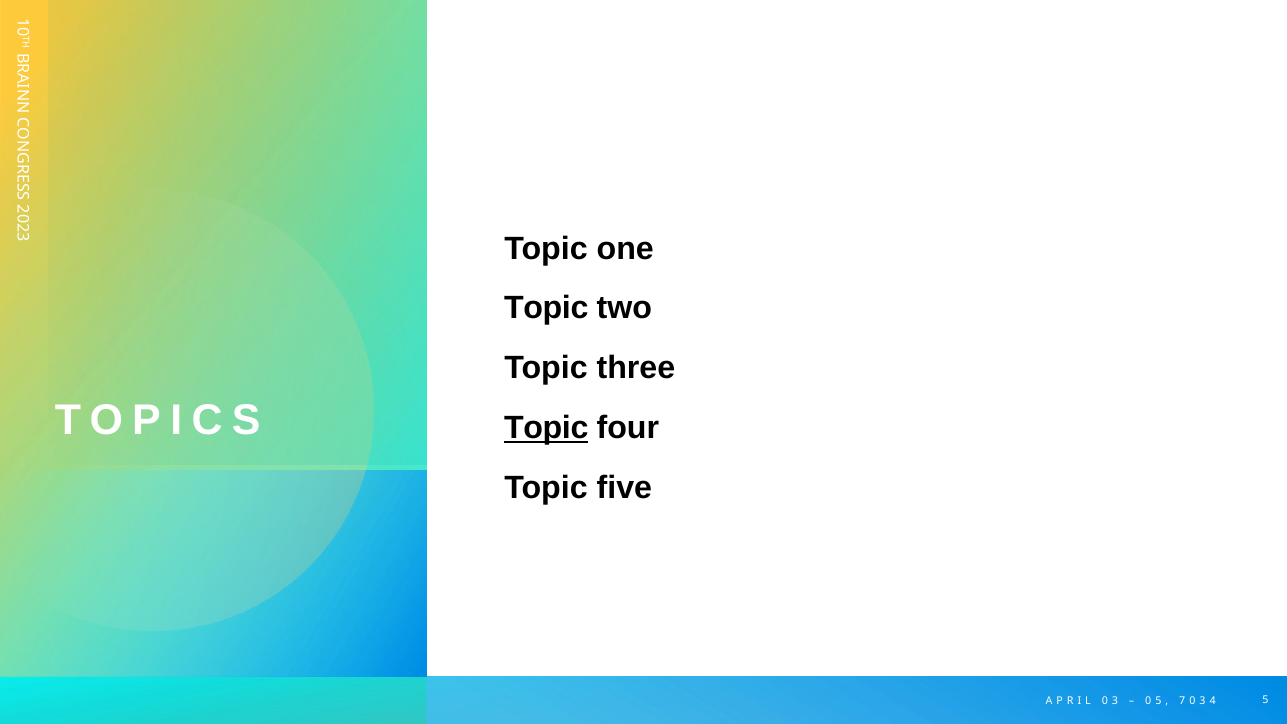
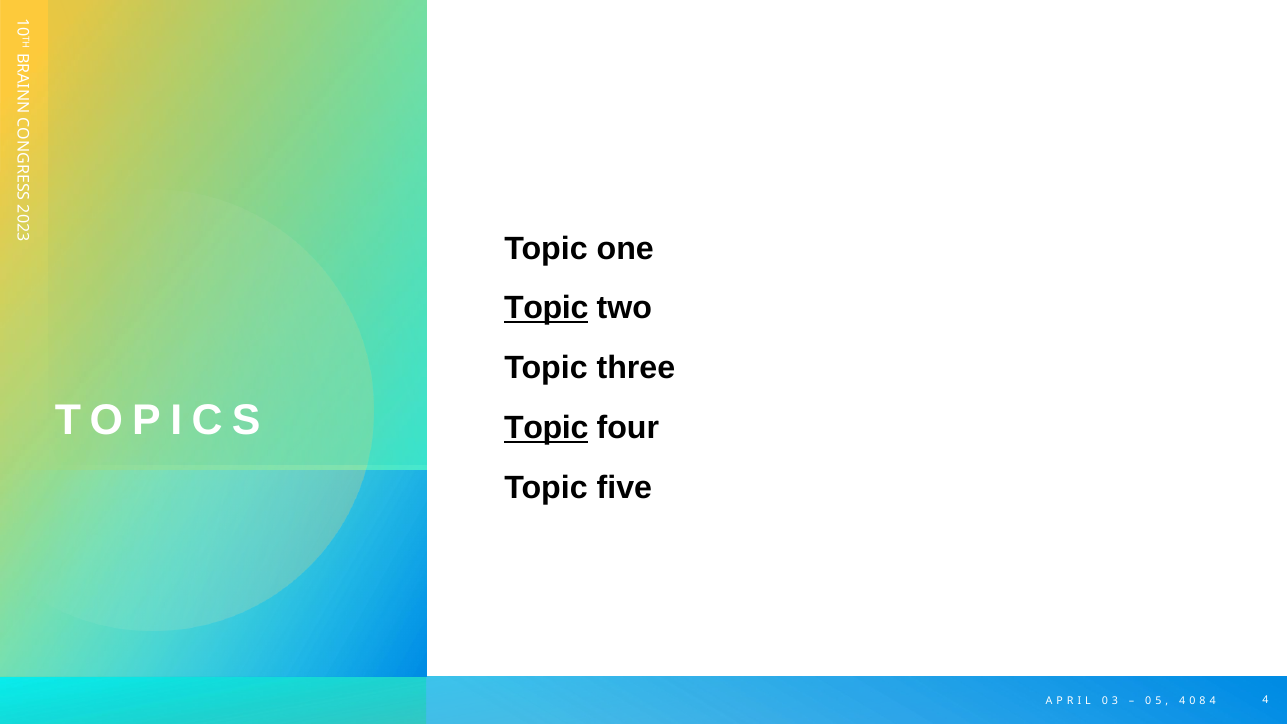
Topic underline: none -> present (546, 308)
7: 7 -> 4 (1182, 701)
3: 3 -> 8 (1203, 701)
5: 5 -> 4 (1265, 700)
